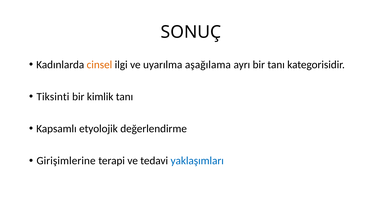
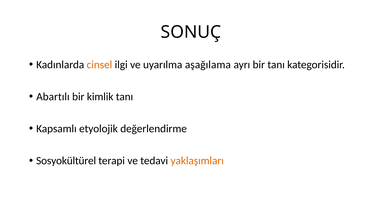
Tiksinti: Tiksinti -> Abartılı (53, 97)
Girişimlerine: Girişimlerine -> Sosyokültürel (66, 161)
yaklaşımları colour: blue -> orange (197, 161)
